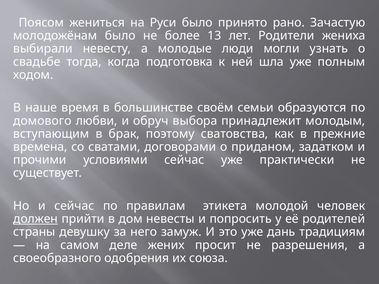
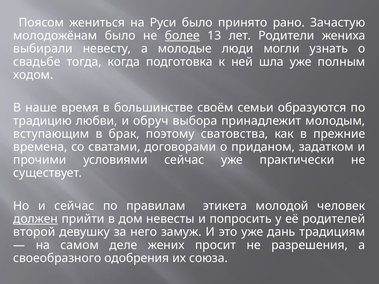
более underline: none -> present (182, 36)
домового: домового -> традицию (42, 121)
страны: страны -> второй (34, 232)
